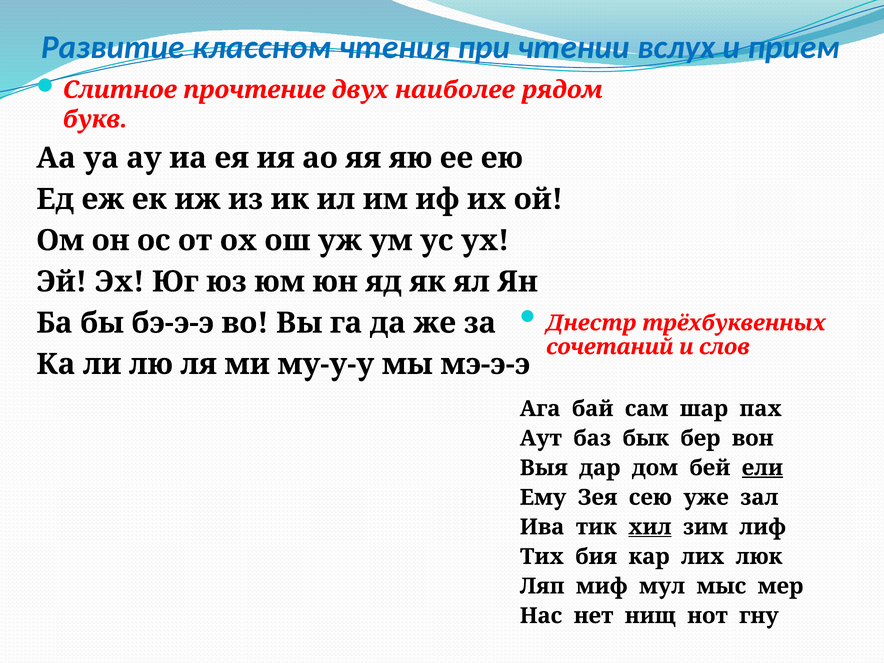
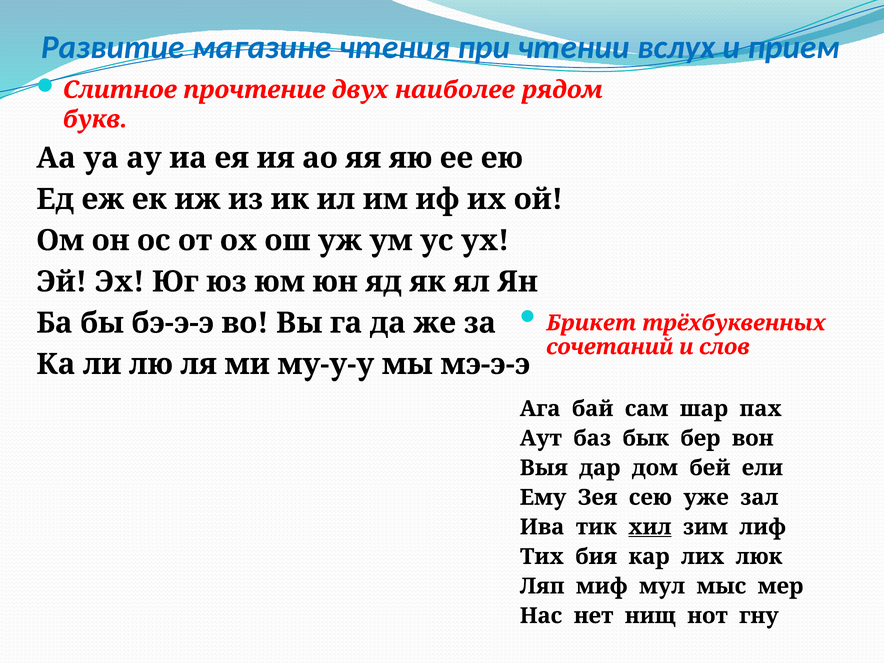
классном: классном -> магазине (262, 47)
Днестр: Днестр -> Брикет (591, 323)
ели underline: present -> none (762, 468)
